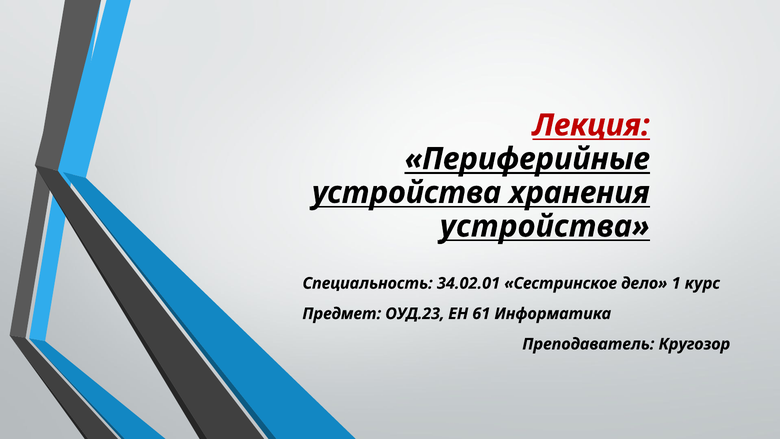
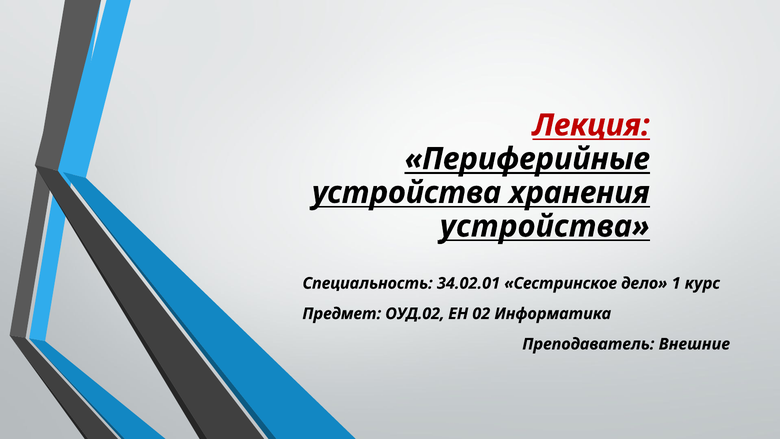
ОУД.23: ОУД.23 -> ОУД.02 (415, 314)
61: 61 -> 02 (481, 314)
Кругозор: Кругозор -> Внешние (694, 344)
